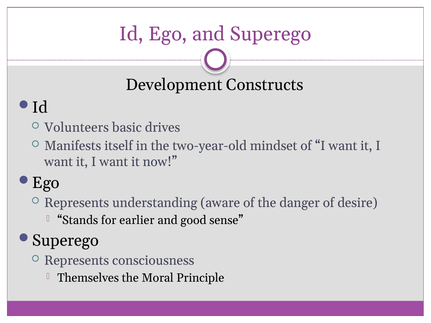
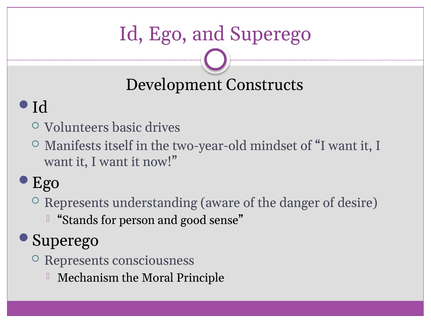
earlier: earlier -> person (137, 220)
Themselves: Themselves -> Mechanism (88, 278)
